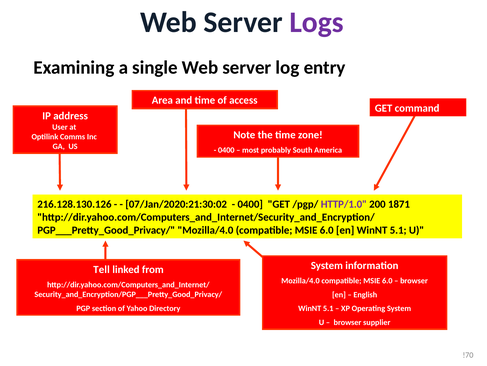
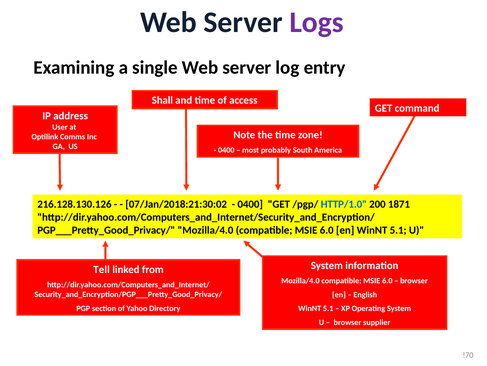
Area: Area -> Shall (162, 100)
07/Jan/2020:21:30:02: 07/Jan/2020:21:30:02 -> 07/Jan/2018:21:30:02 (176, 204)
HTTP/1.0 colour: purple -> blue (344, 204)
